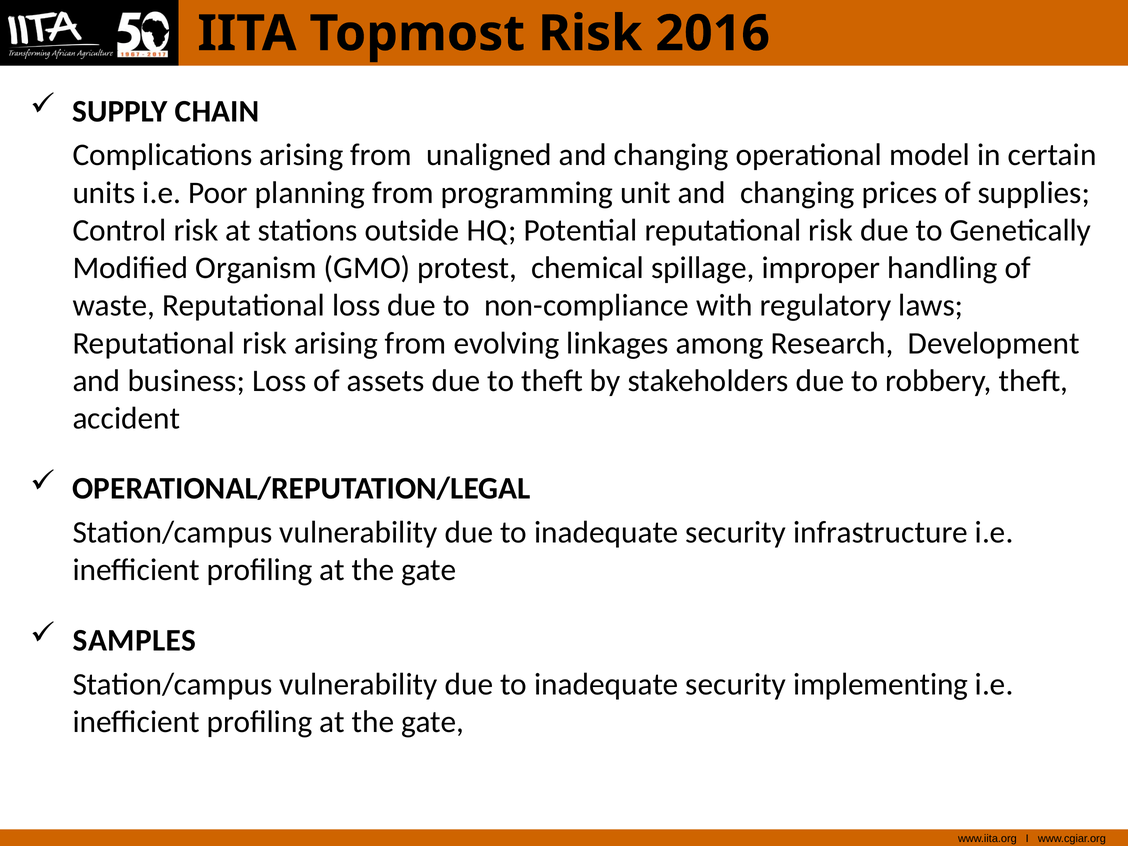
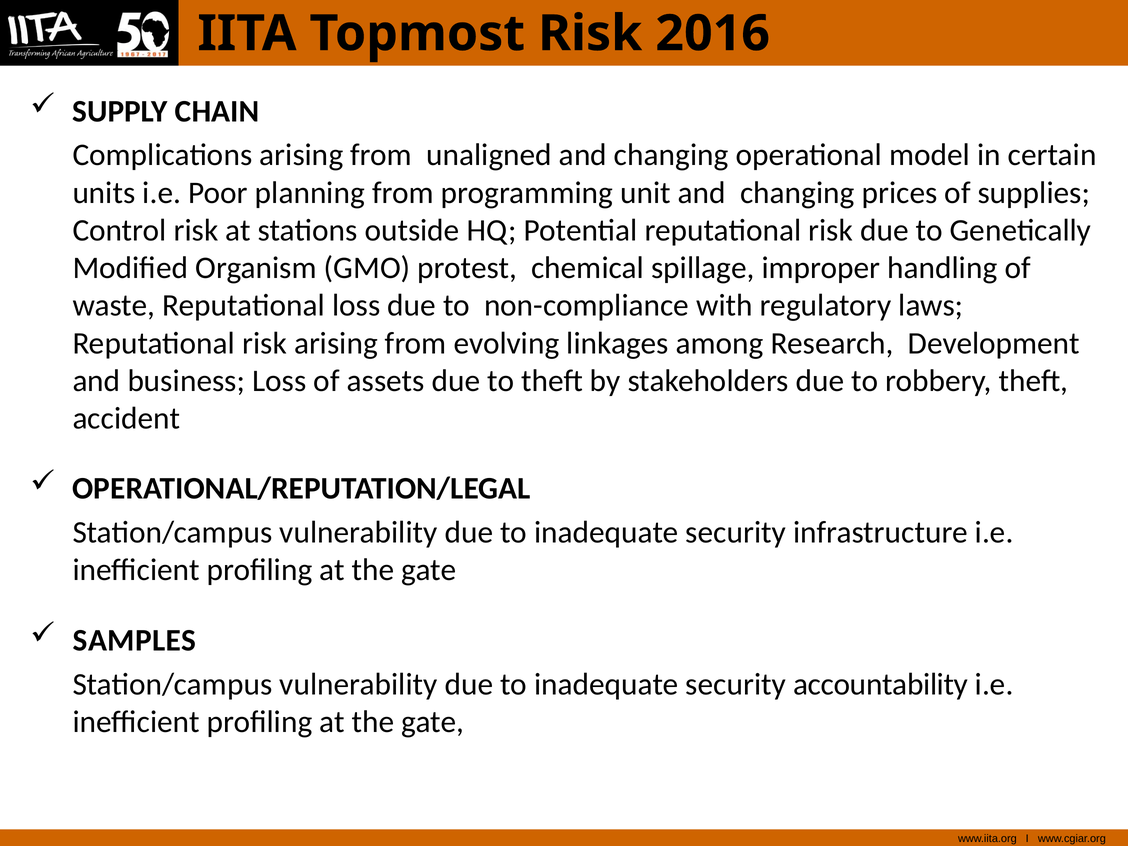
implementing: implementing -> accountability (881, 684)
